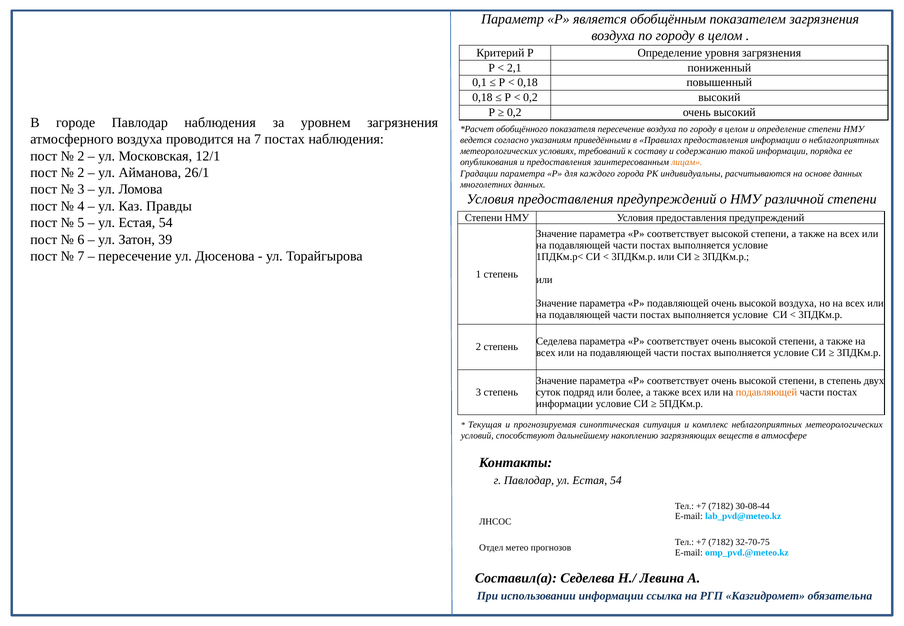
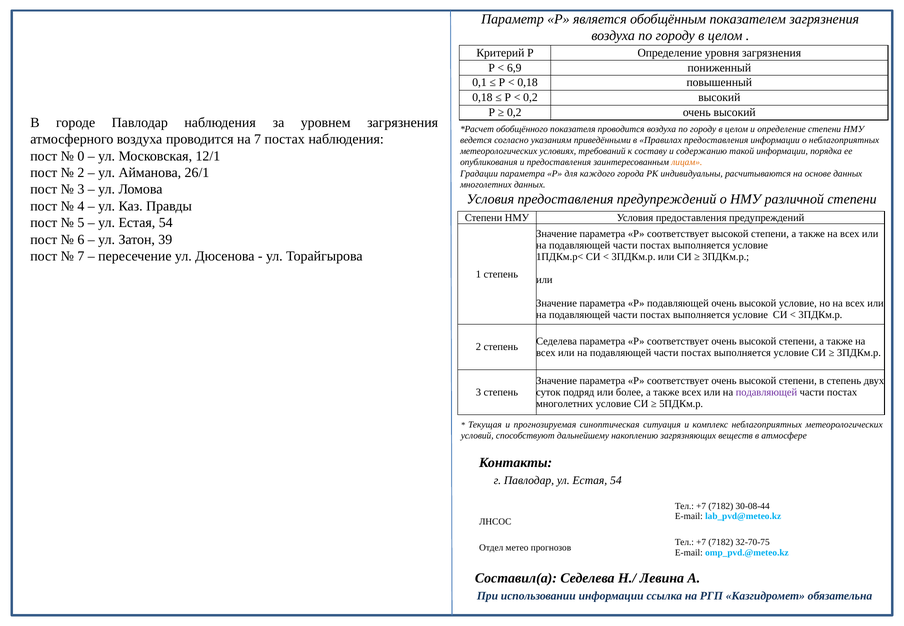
2,1: 2,1 -> 6,9 (514, 68)
показателя пересечение: пересечение -> проводится (621, 129)
2: 2 -> 0 (81, 156)
высокой воздуха: воздуха -> условие (798, 303)
подавляющей colour: orange -> purple (766, 392)
информации: информации -> многолетних (565, 404)
